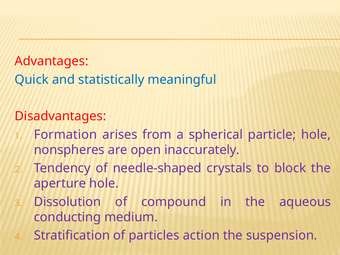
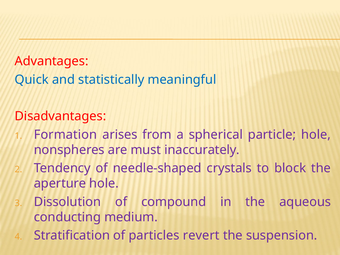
open: open -> must (146, 150)
action: action -> revert (201, 236)
